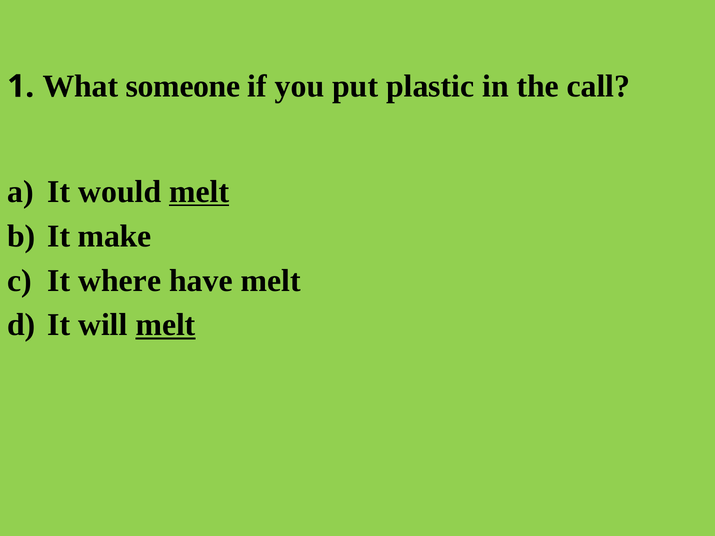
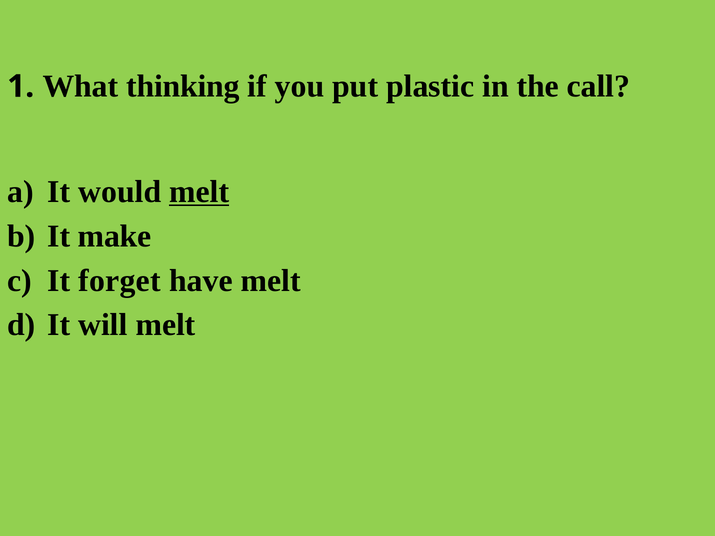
someone: someone -> thinking (183, 86)
where: where -> forget (120, 281)
melt underline: present -> none (166, 325)
